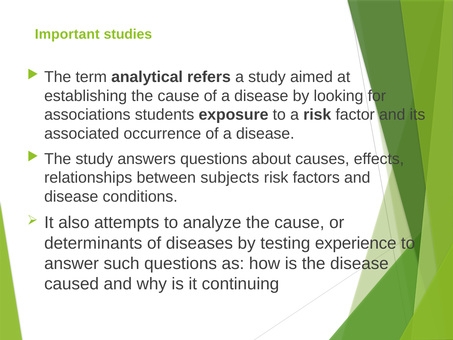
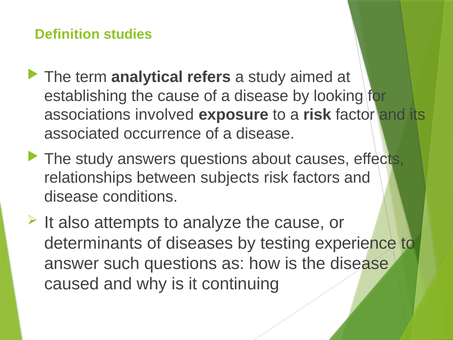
Important: Important -> Definition (67, 34)
students: students -> involved (164, 115)
